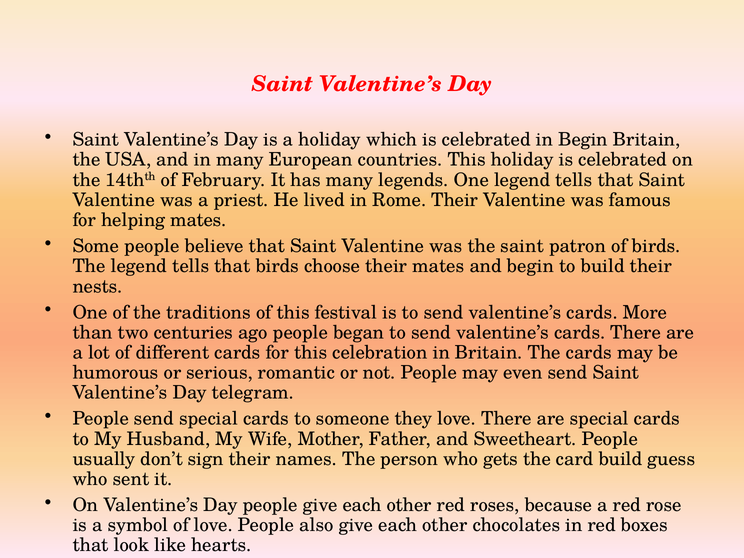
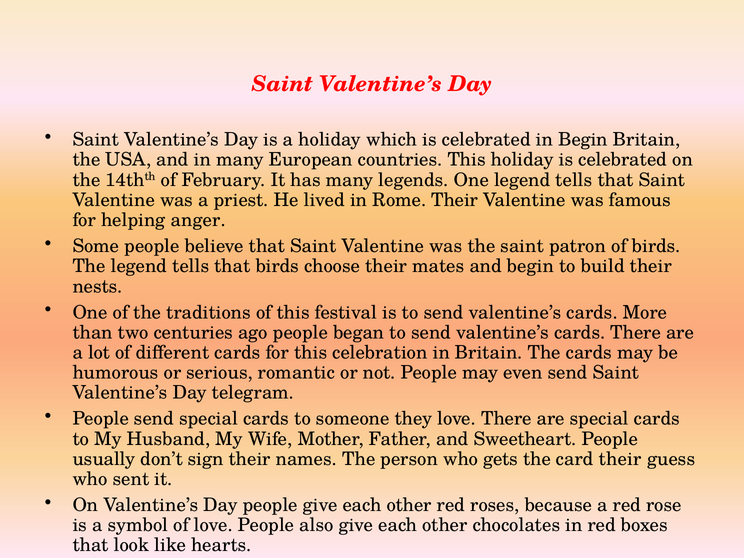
helping mates: mates -> anger (198, 220)
card build: build -> their (620, 459)
